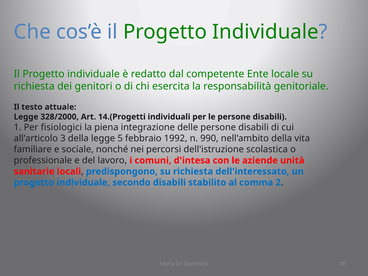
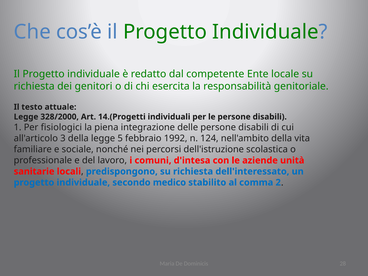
990: 990 -> 124 (209, 138)
secondo disabili: disabili -> medico (169, 182)
